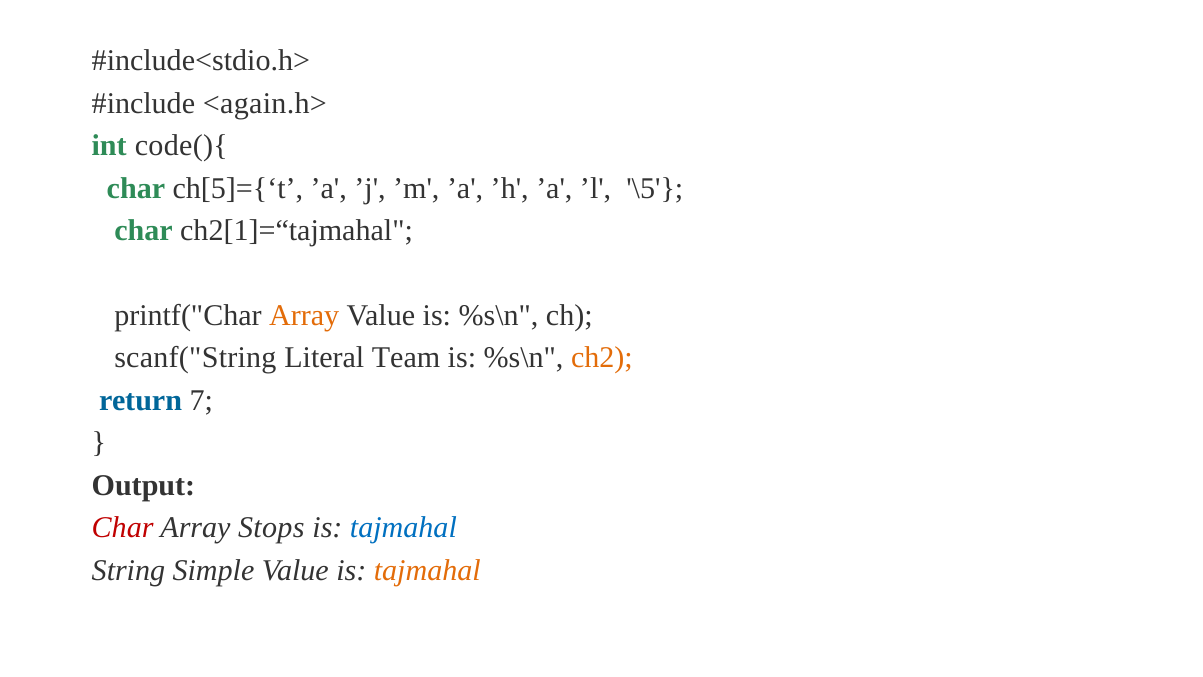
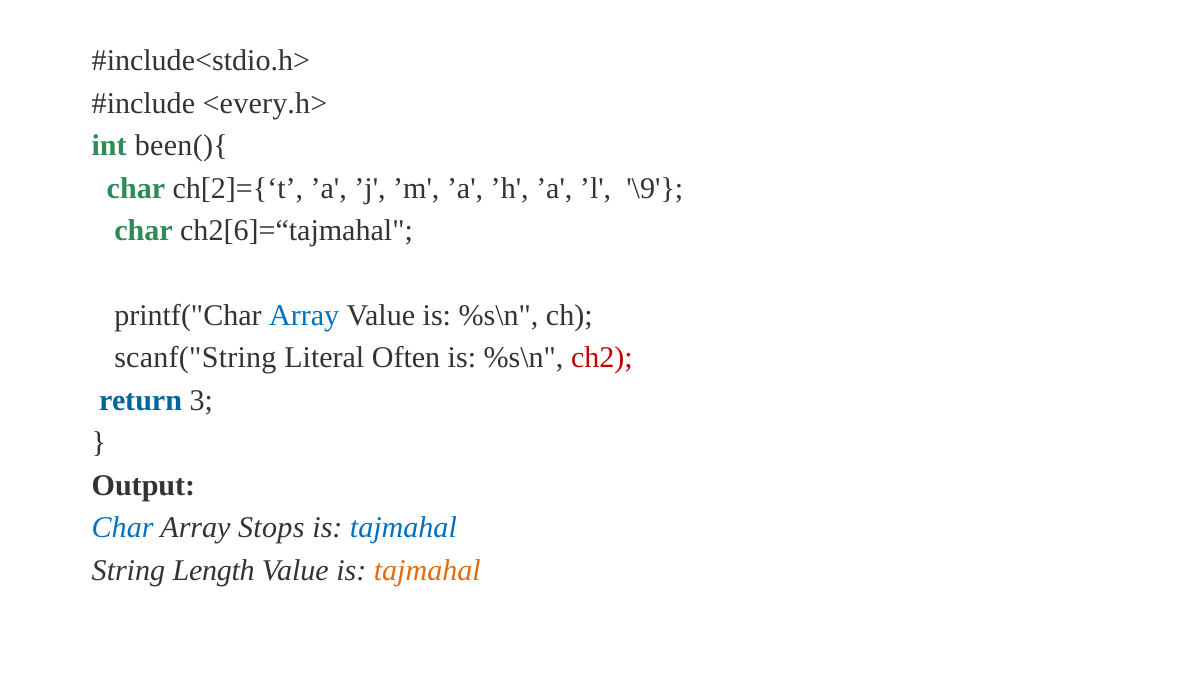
<again.h>: <again.h> -> <every.h> (265, 103)
code(){: code(){ -> been(){ (181, 146)
ch[5]={‘t: ch[5]={‘t -> ch[2]={‘t (238, 188)
\5: \5 -> \9 (655, 188)
ch2[1]=“tajmahal: ch2[1]=“tajmahal -> ch2[6]=“tajmahal (297, 231)
Array colour: orange -> blue (304, 315)
Team: Team -> Often (406, 358)
ch2 colour: orange -> red (602, 358)
7: 7 -> 3 (201, 400)
Char colour: red -> blue (123, 528)
Simple: Simple -> Length (214, 570)
